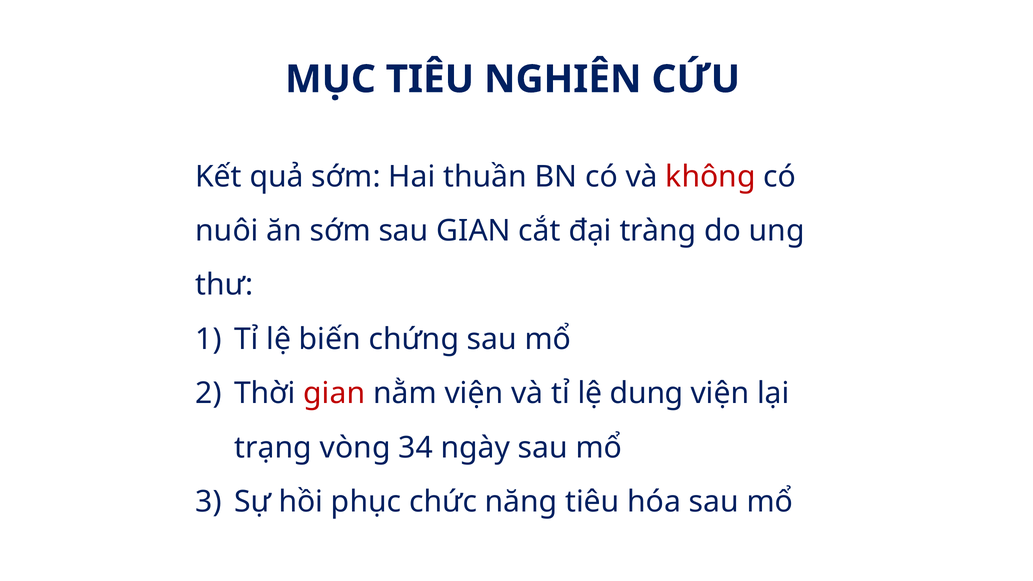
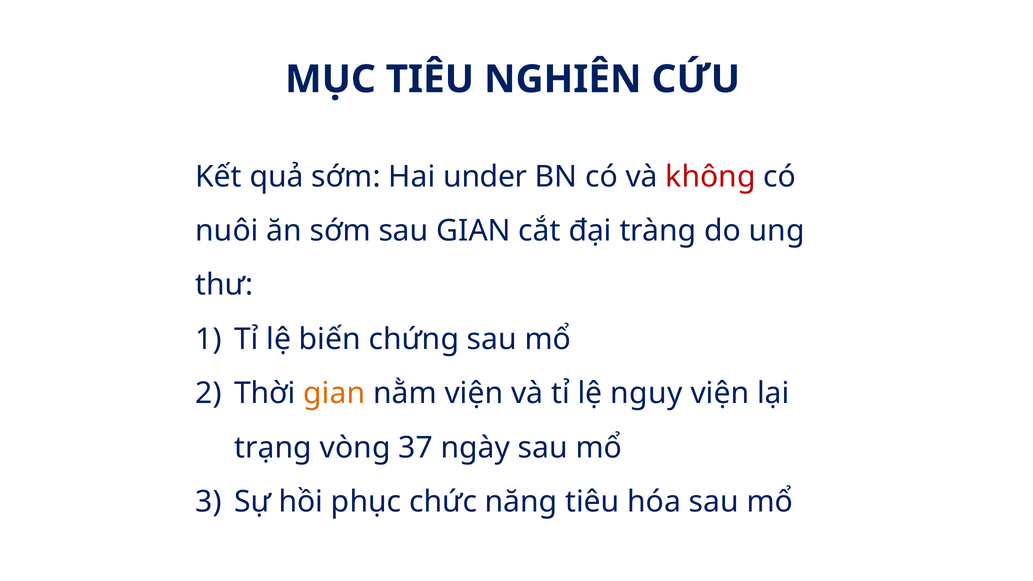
thuần: thuần -> under (485, 177)
gian colour: red -> orange (334, 393)
dung: dung -> nguy (646, 393)
34: 34 -> 37 (416, 448)
